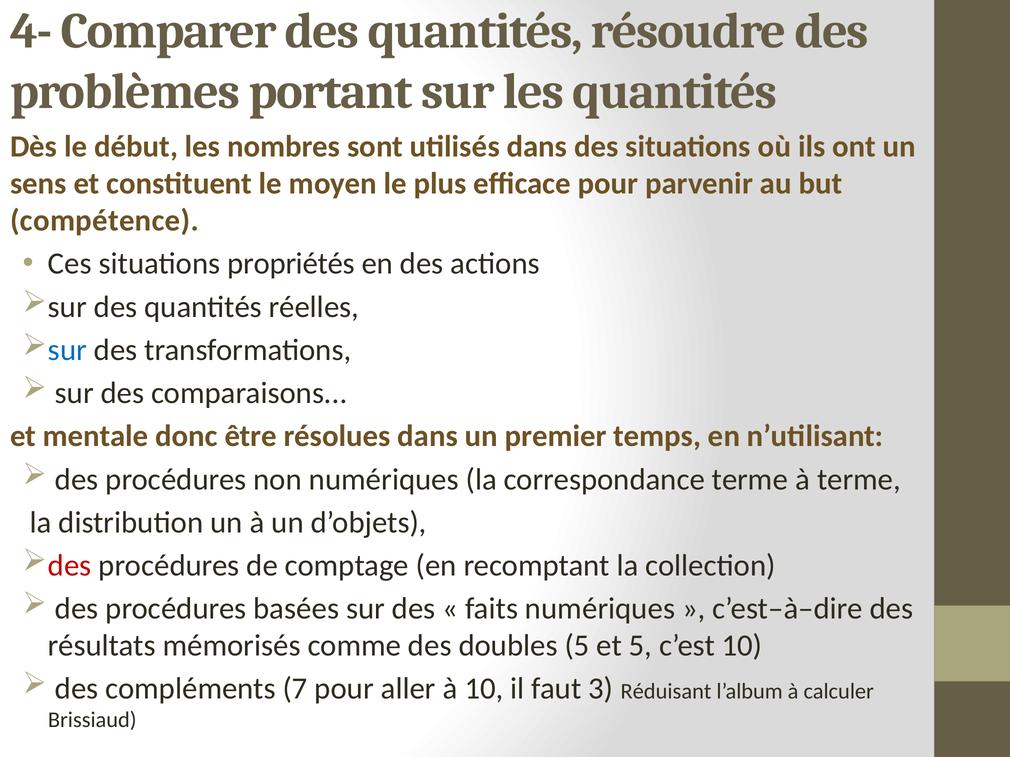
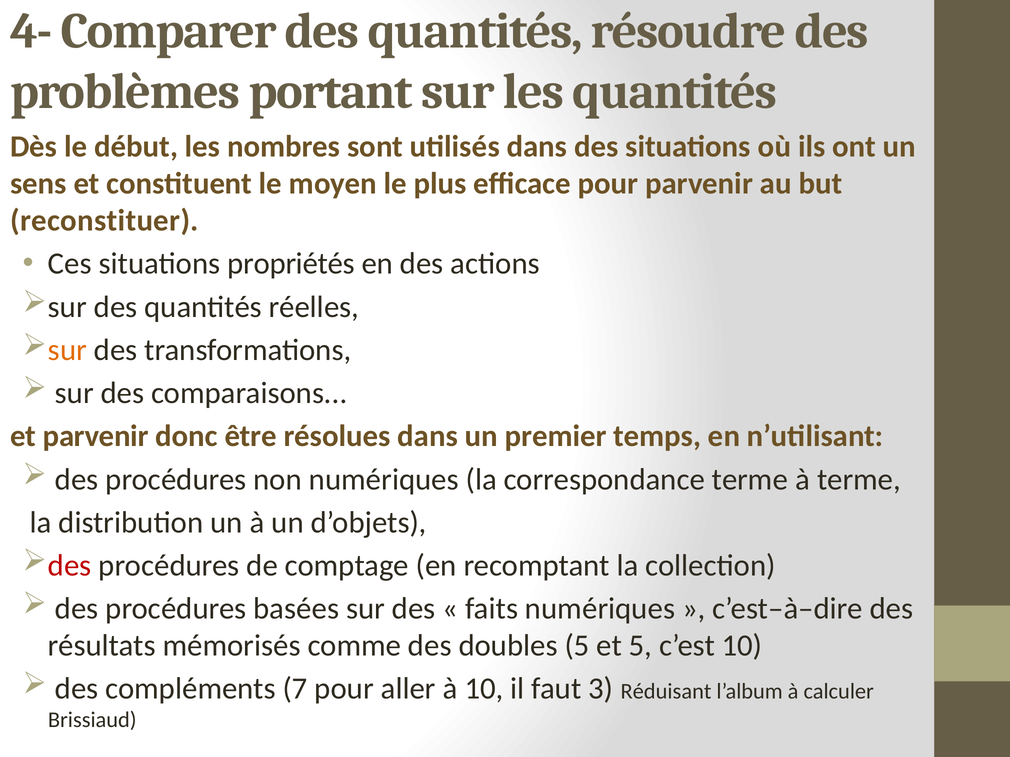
compétence: compétence -> reconstituer (104, 221)
sur colour: blue -> orange (67, 350)
et mentale: mentale -> parvenir (96, 437)
